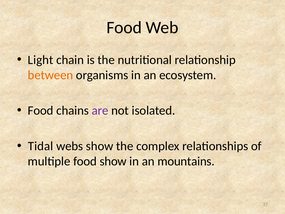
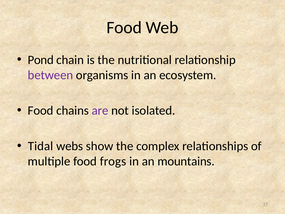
Light: Light -> Pond (41, 60)
between colour: orange -> purple (50, 75)
food show: show -> frogs (113, 161)
